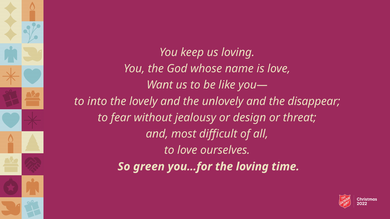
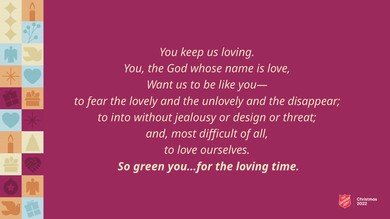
into: into -> fear (97, 101)
fear: fear -> into (121, 118)
